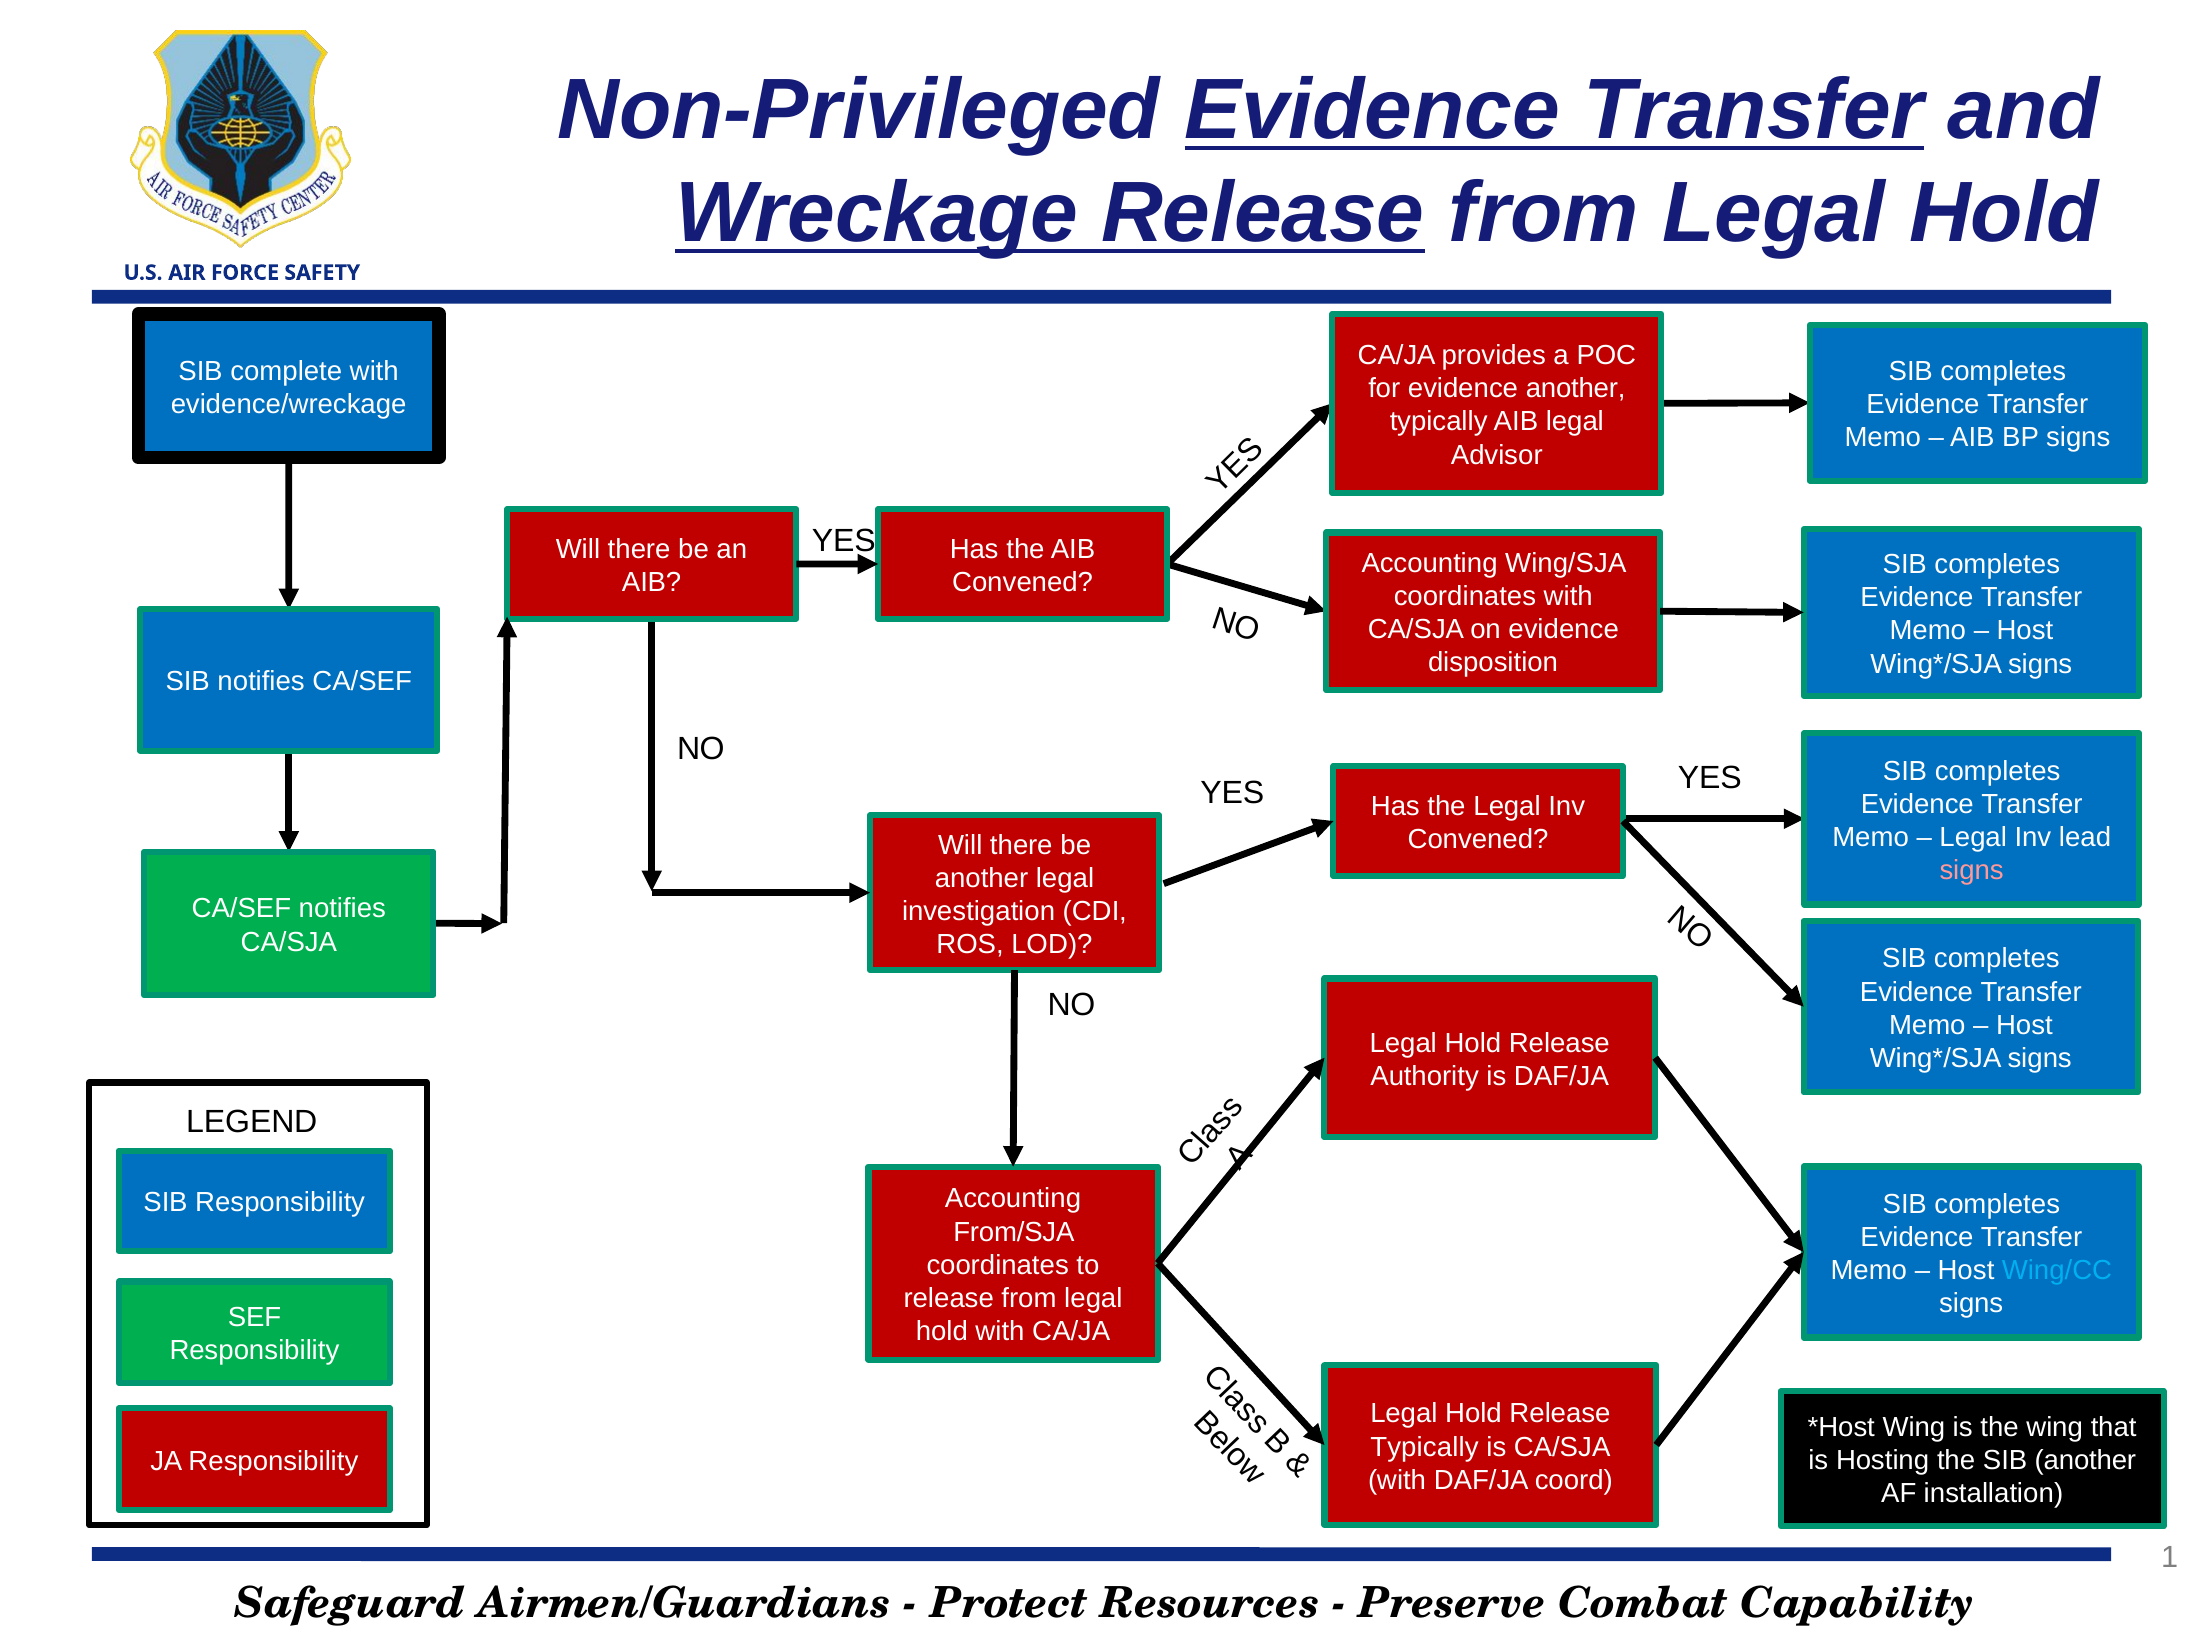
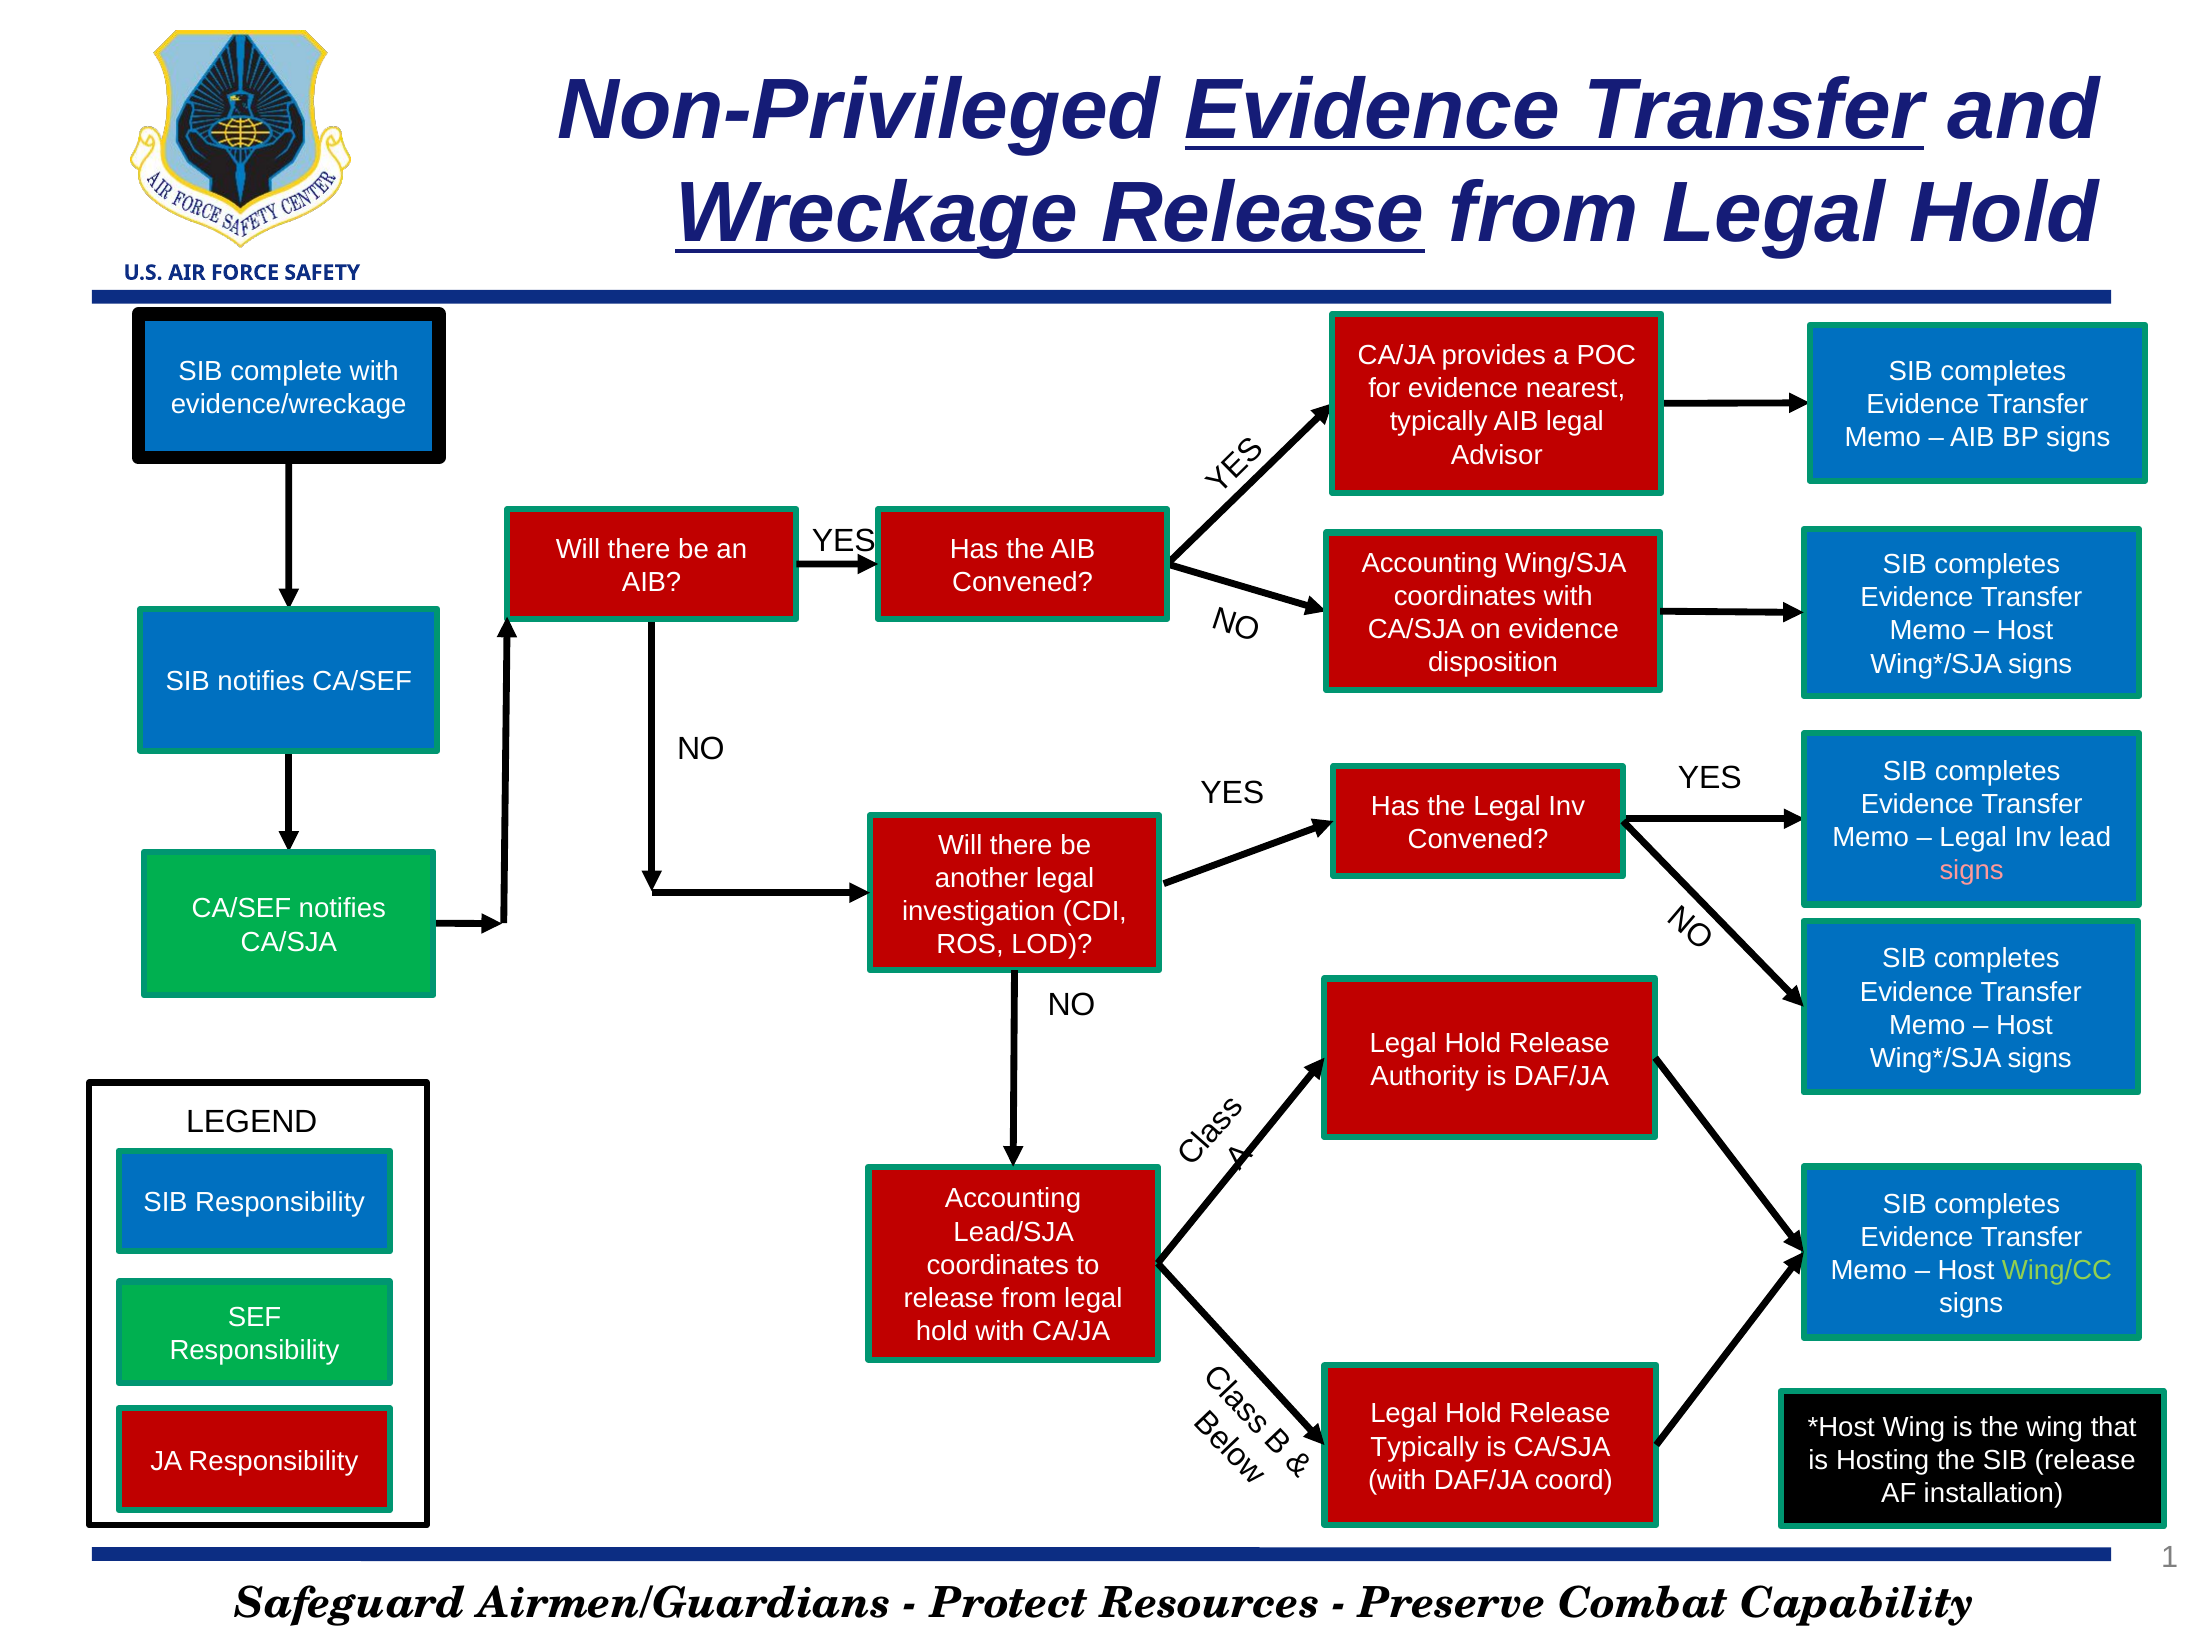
evidence another: another -> nearest (1576, 389)
From/SJA: From/SJA -> Lead/SJA (1014, 1232)
Wing/CC colour: light blue -> light green (2057, 1271)
SIB another: another -> release (2085, 1461)
